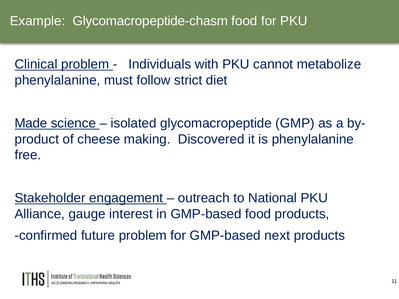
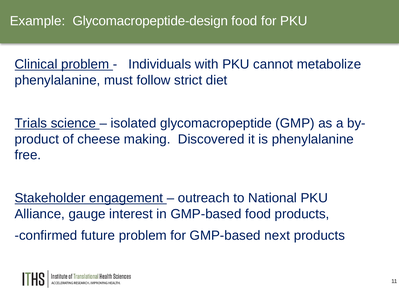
Glycomacropeptide-chasm: Glycomacropeptide-chasm -> Glycomacropeptide-design (150, 21)
Made: Made -> Trials (31, 123)
